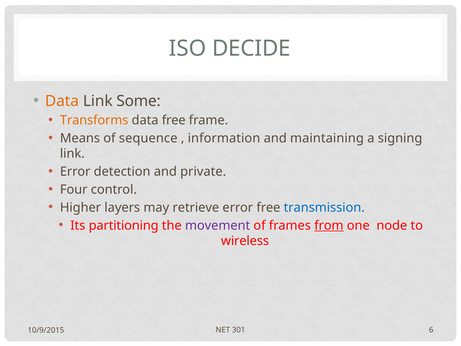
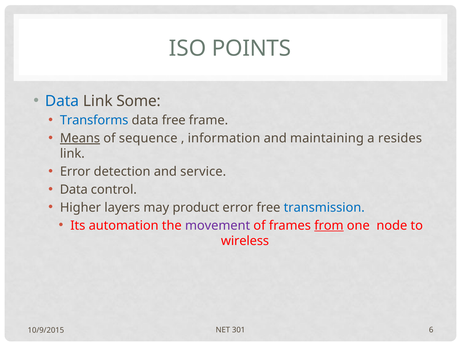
DECIDE: DECIDE -> POINTS (251, 48)
Data colour: orange -> blue (62, 101)
Transforms colour: orange -> blue (94, 120)
Means underline: none -> present (80, 138)
signing: signing -> resides (400, 138)
private: private -> service (203, 171)
Four: Four -> Data (74, 189)
retrieve: retrieve -> product (196, 207)
partitioning: partitioning -> automation (124, 225)
